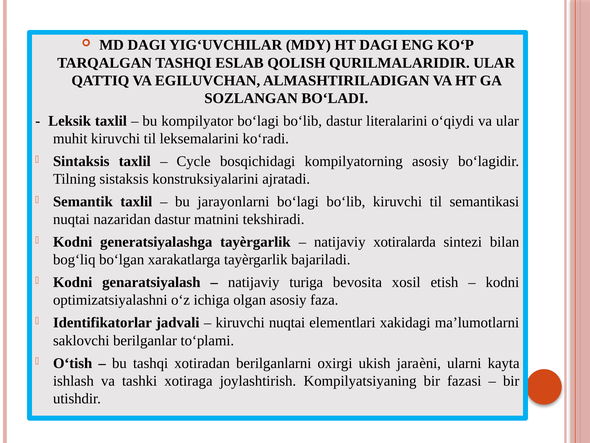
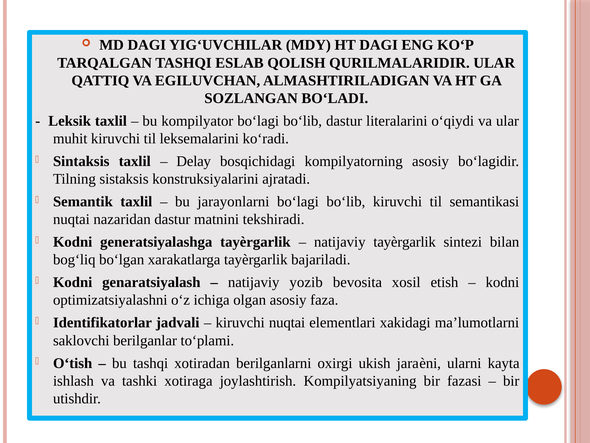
Cycle: Cycle -> Delay (194, 161)
natijaviy xotiralarda: xotiralarda -> tayѐrgarlik (405, 242)
turiga: turiga -> yozib (306, 282)
